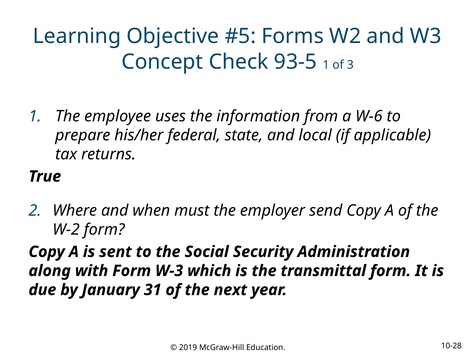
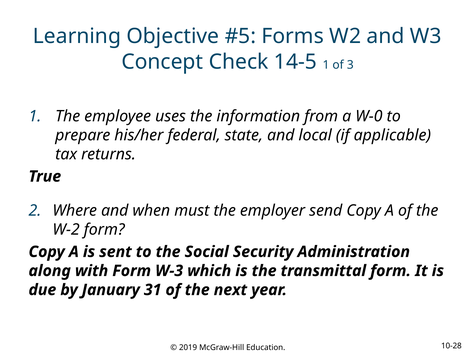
93-5: 93-5 -> 14-5 (295, 62)
W-6: W-6 -> W-0 (369, 116)
